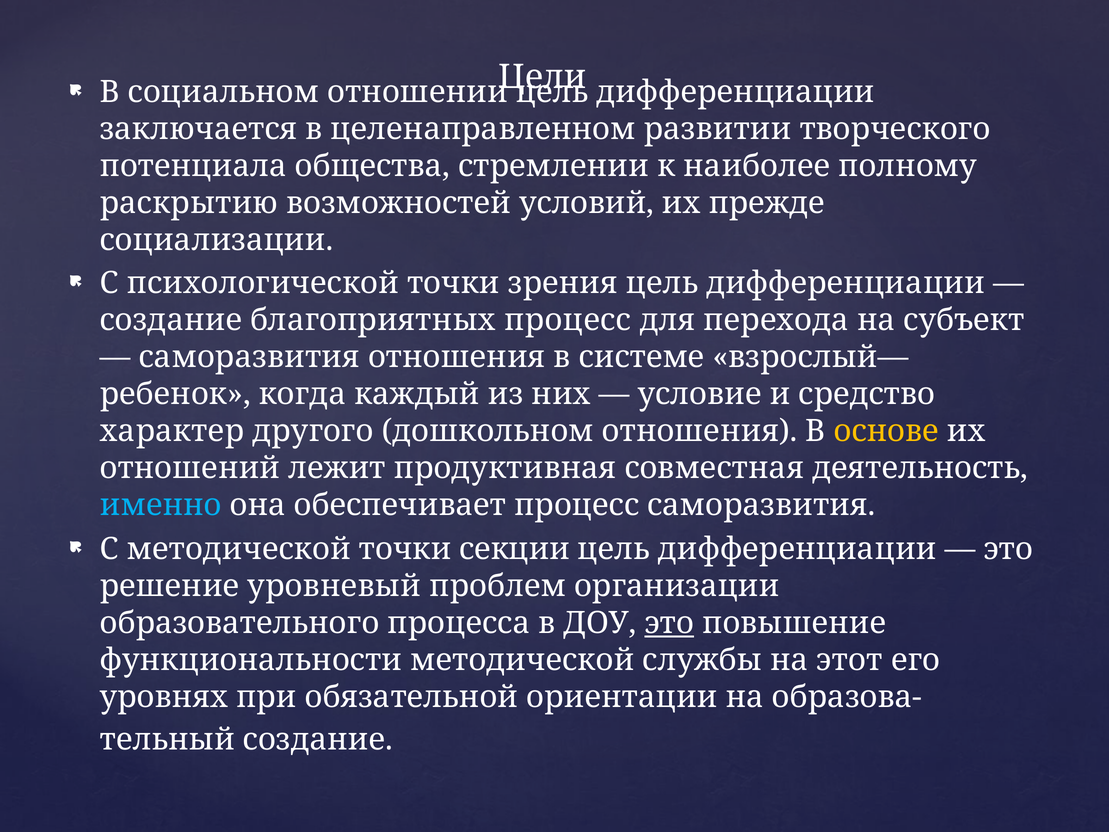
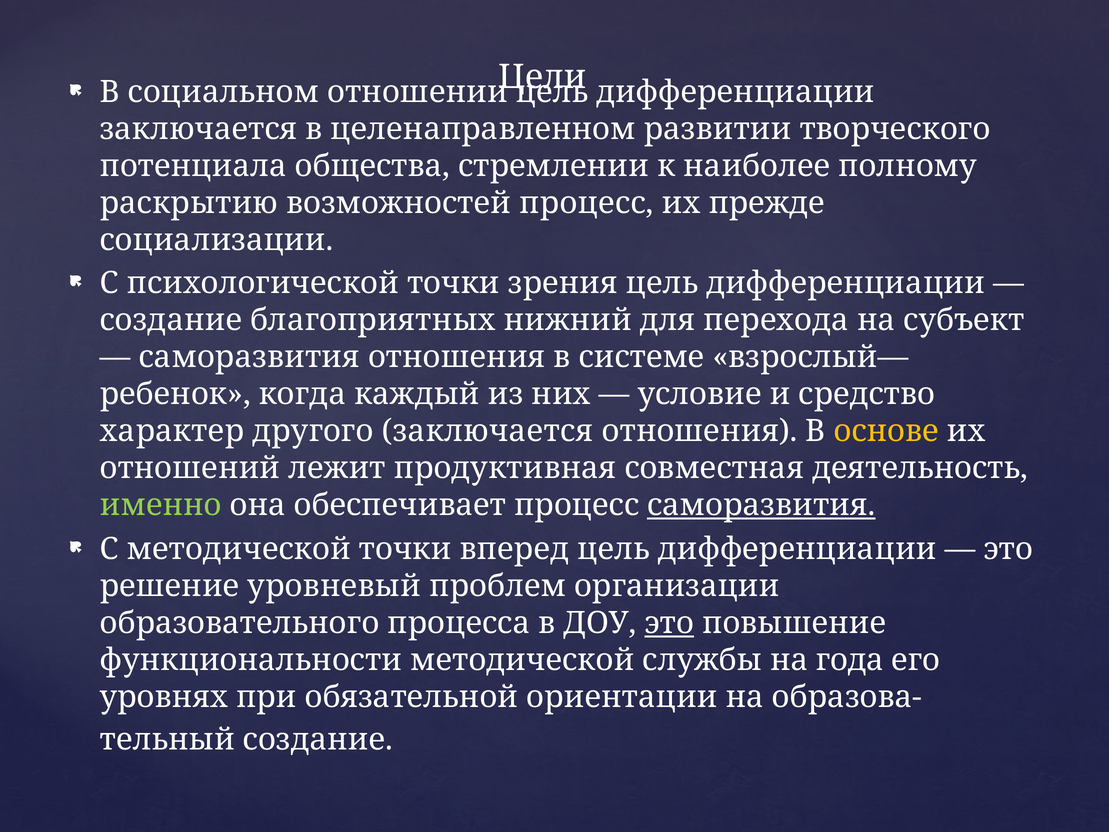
возможностей условий: условий -> процесс (586, 203)
благоприятных процесс: процесс -> нижний (568, 320)
другого дошкольном: дошкольном -> заключается (488, 431)
именно colour: light blue -> light green (161, 505)
саморазвития underline: none -> present (761, 505)
секции: секции -> вперед (514, 549)
этот: этот -> года (850, 660)
